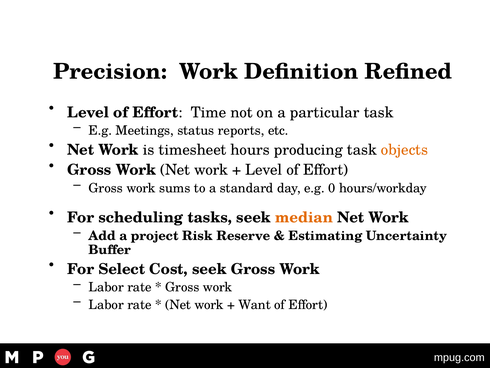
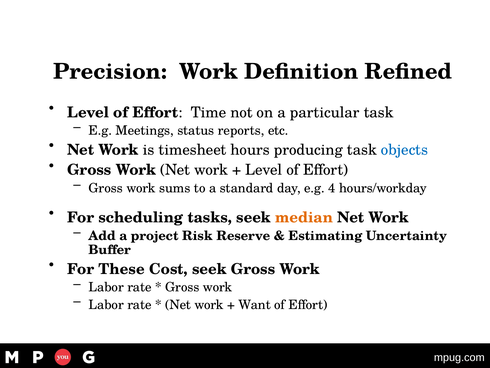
objects colour: orange -> blue (405, 150)
0: 0 -> 4 (332, 188)
Select: Select -> These (122, 269)
